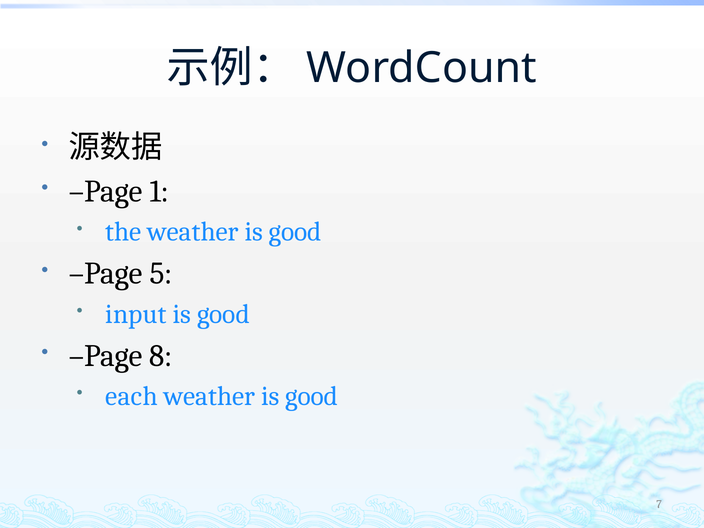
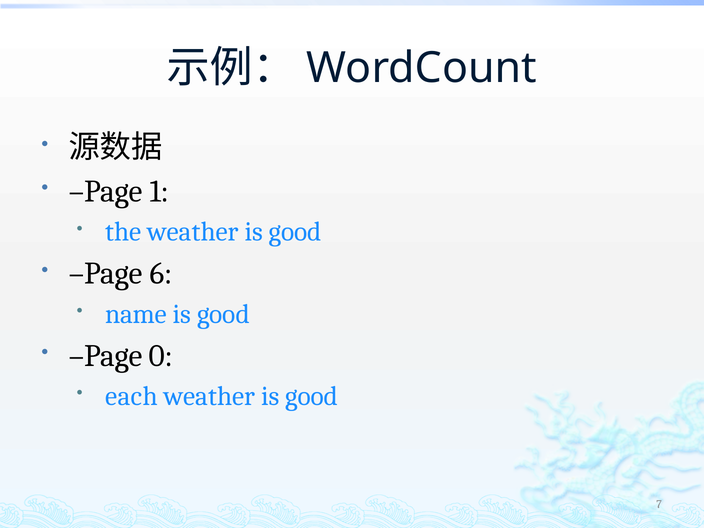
5: 5 -> 6 (161, 274)
input: input -> name (136, 314)
8: 8 -> 0 (161, 356)
